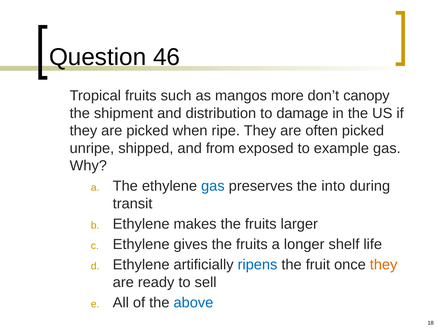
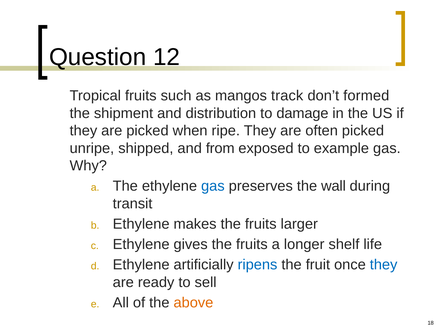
46: 46 -> 12 (167, 57)
more: more -> track (287, 96)
canopy: canopy -> formed (366, 96)
into: into -> wall (333, 186)
they colour: orange -> blue (384, 265)
above colour: blue -> orange (193, 303)
